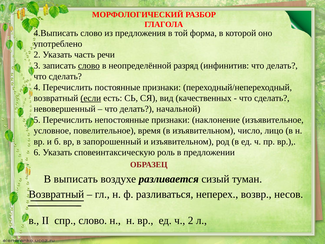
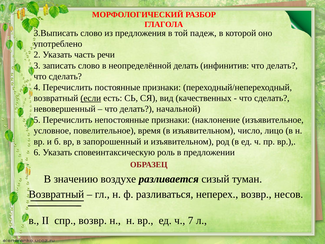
4.Выписать: 4.Выписать -> 3.Выписать (56, 33)
форма: форма -> падеж (203, 33)
слово underline: present -> none (89, 66)
неопределённой разряд: разряд -> делать (186, 66)
выписать: выписать -> значению (76, 179)
спр слово: слово -> возвр (93, 220)
ч 2: 2 -> 7 (191, 220)
